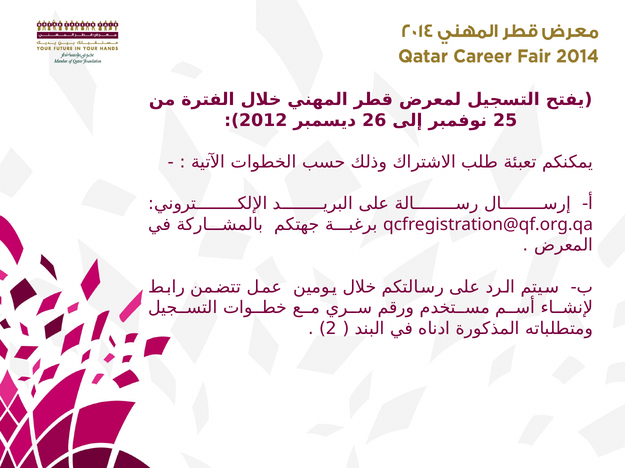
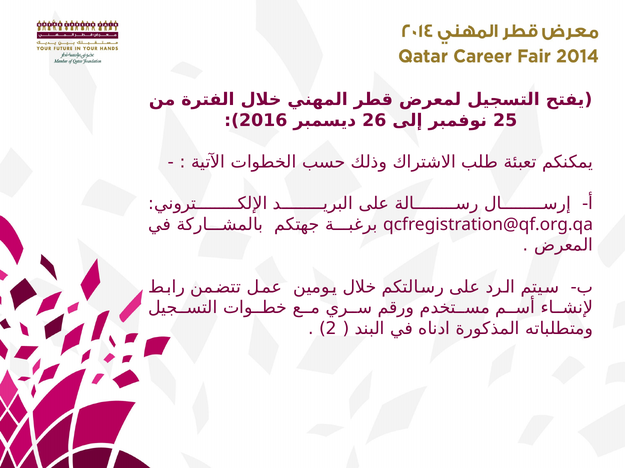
2012: 2012 -> 2016 (263, 121)
